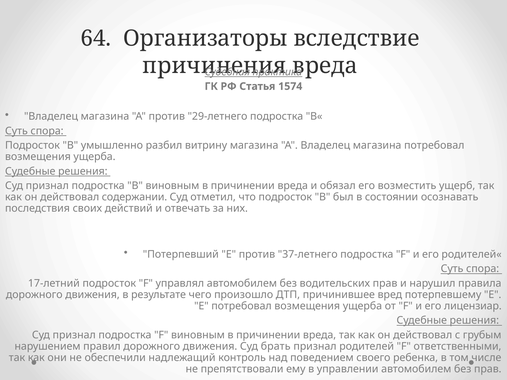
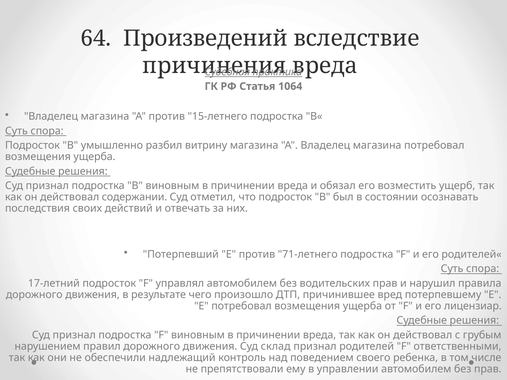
Организаторы: Организаторы -> Произведений (205, 39)
1574: 1574 -> 1064 (290, 86)
29-летнего: 29-летнего -> 15-летнего (218, 117)
37-летнего: 37-летнего -> 71-летнего (308, 255)
брать: брать -> склад (276, 347)
